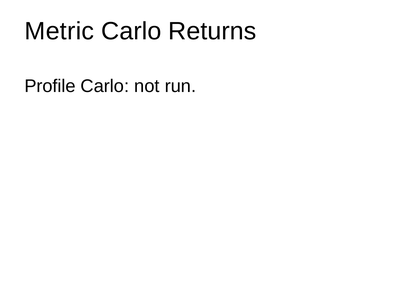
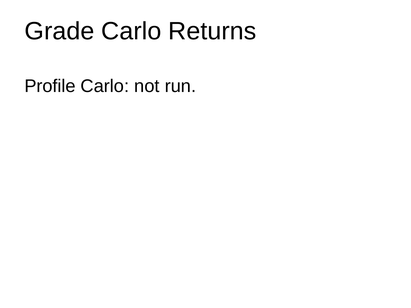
Metric: Metric -> Grade (59, 31)
